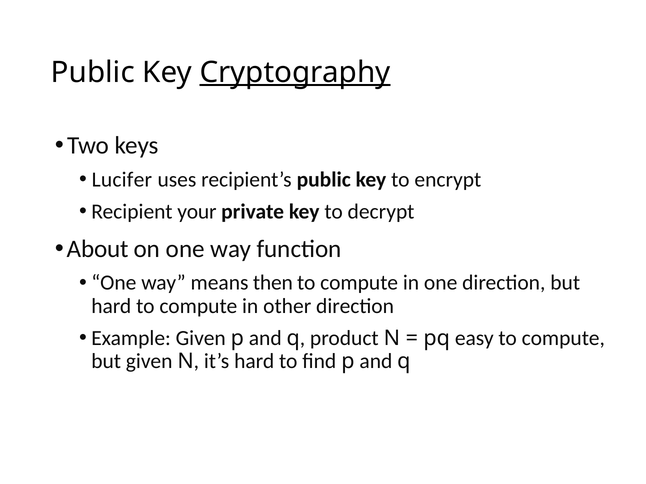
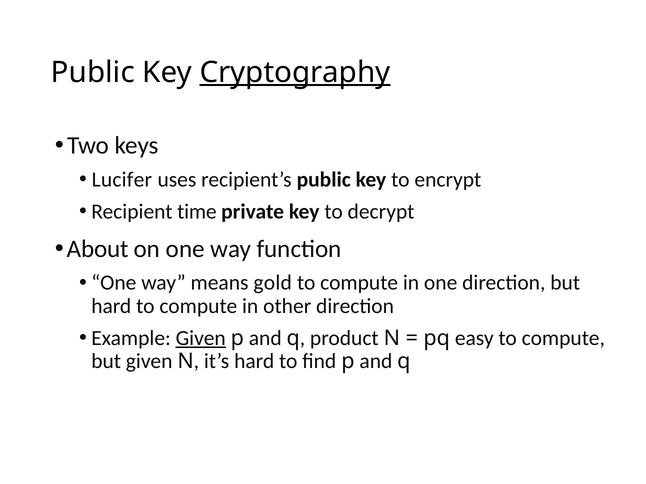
your: your -> time (197, 212)
then: then -> gold (273, 283)
Given underline: none -> present (201, 338)
